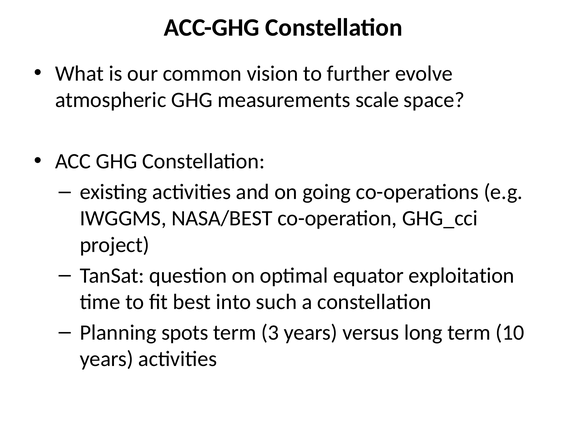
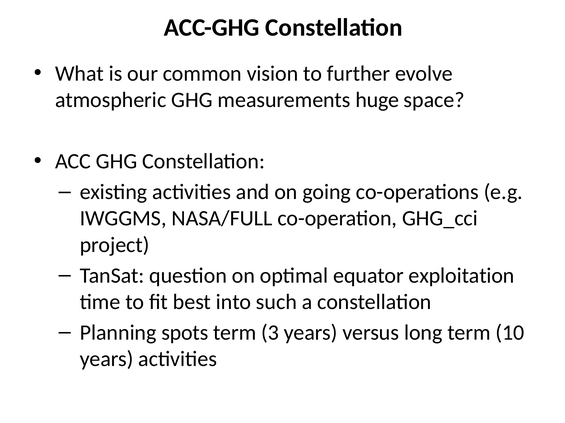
scale: scale -> huge (377, 100)
NASA/BEST: NASA/BEST -> NASA/FULL (222, 219)
